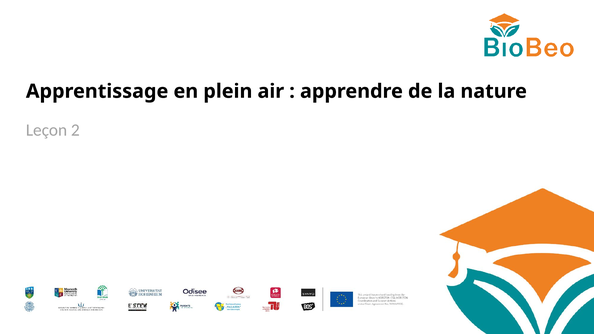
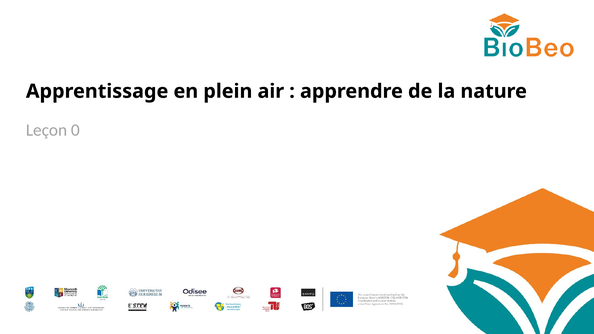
2: 2 -> 0 (75, 130)
